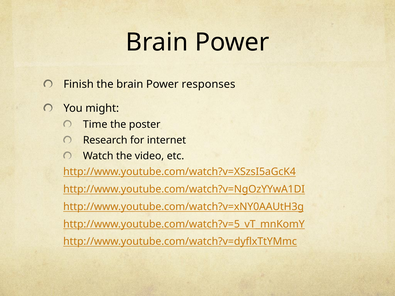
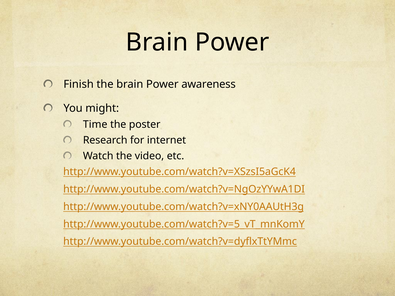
responses: responses -> awareness (209, 84)
